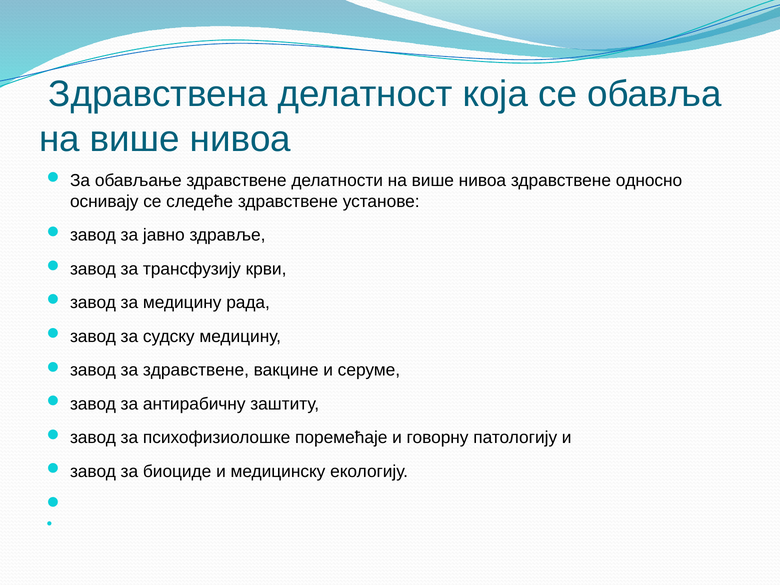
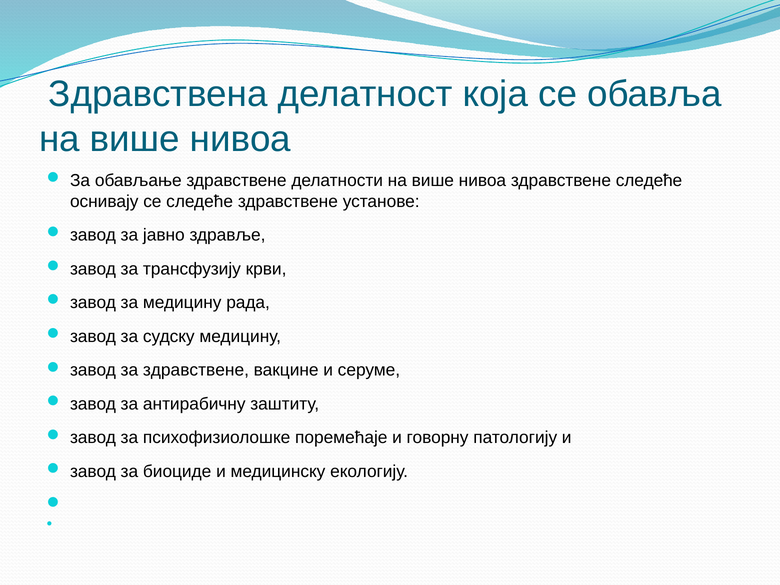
здравствене односно: односно -> следеће (649, 181)
